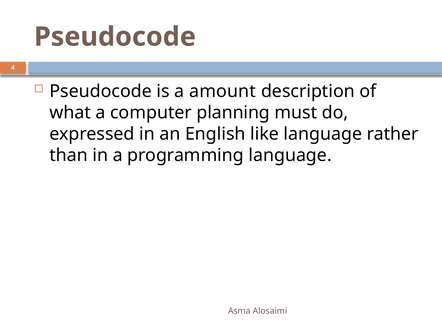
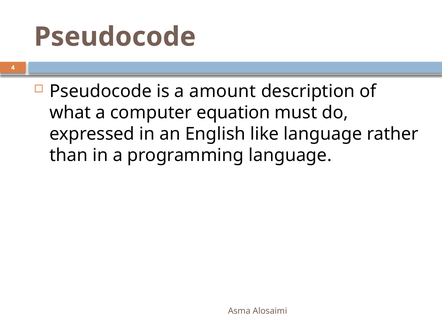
planning: planning -> equation (233, 113)
